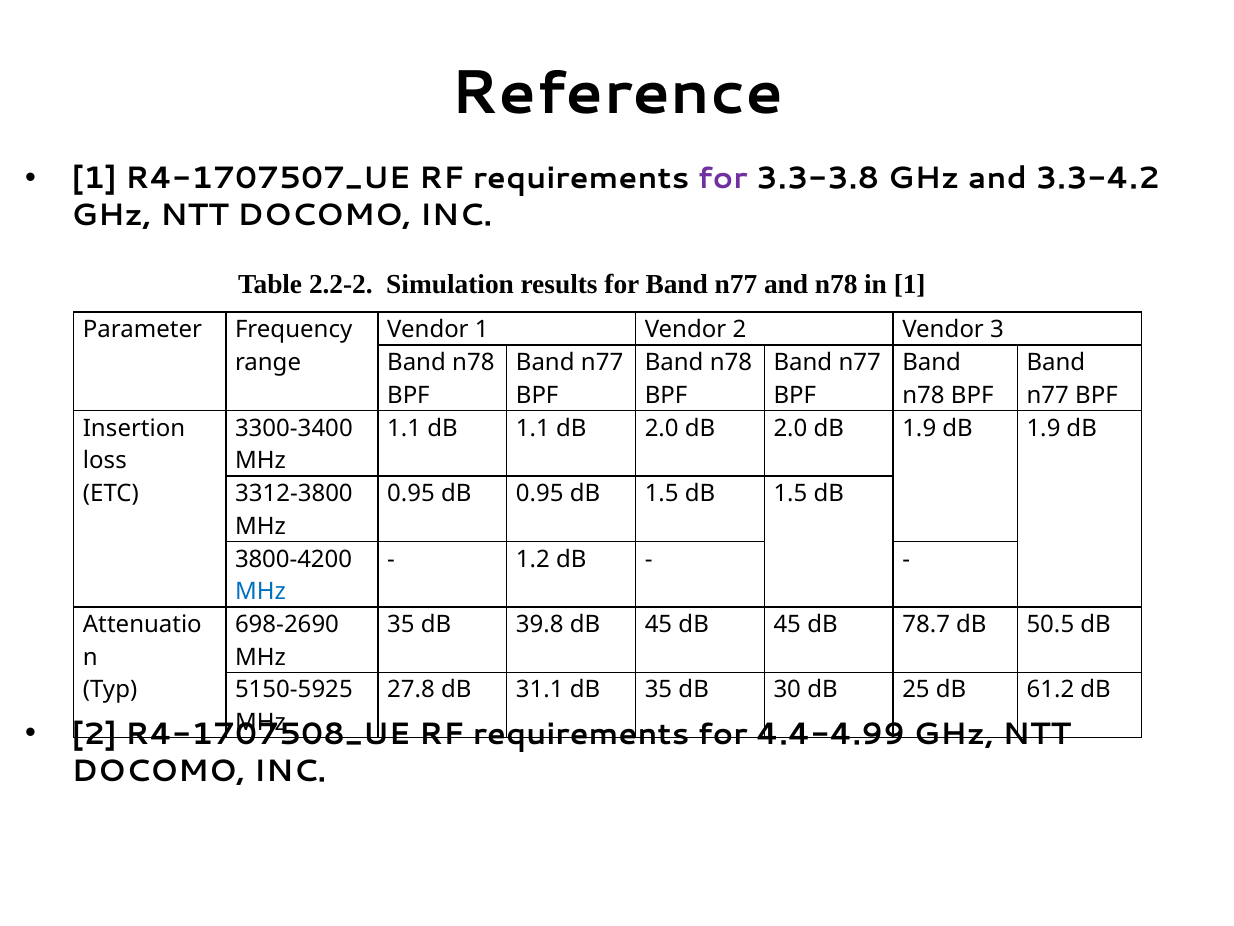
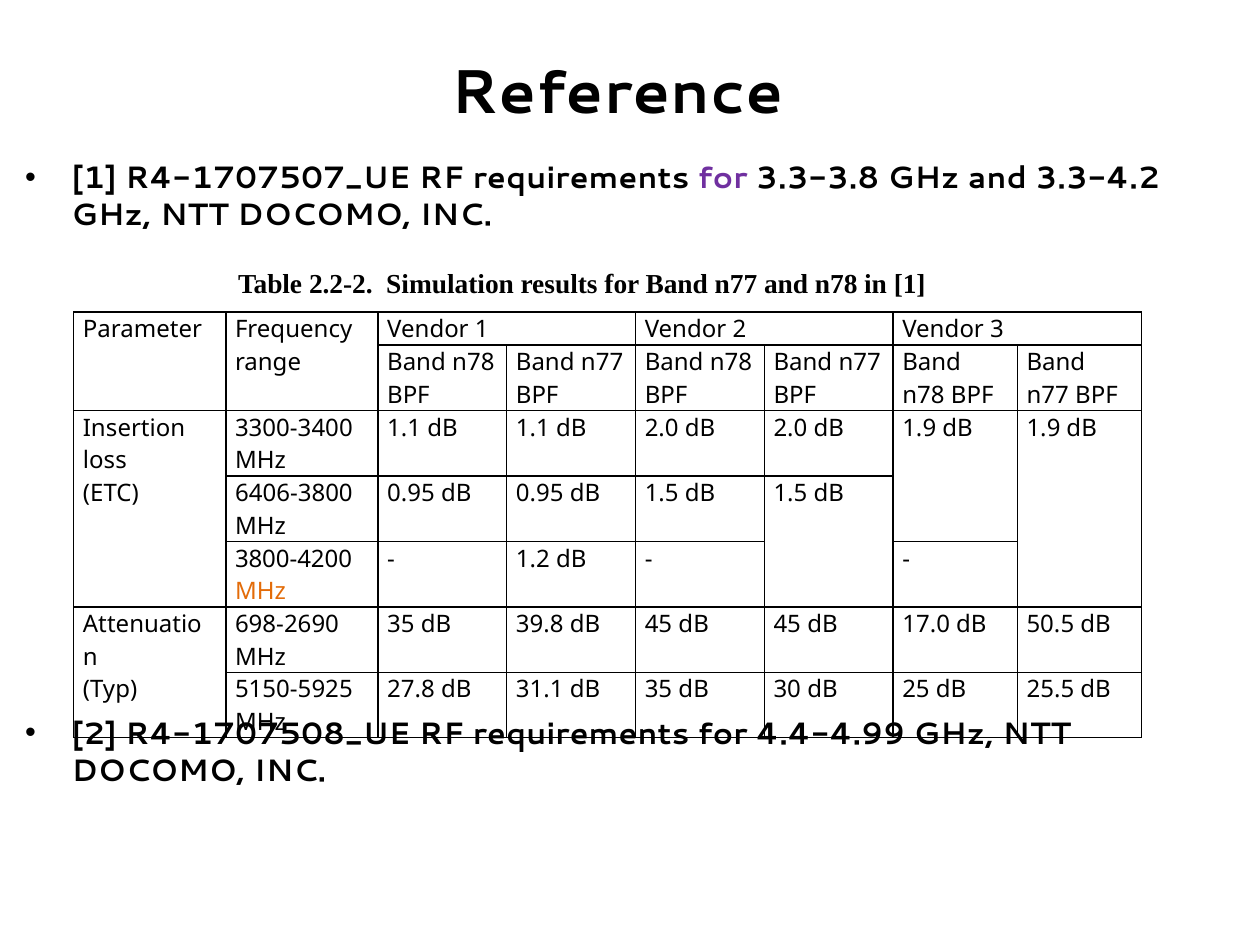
3312-3800: 3312-3800 -> 6406-3800 (294, 493)
MHz colour: blue -> orange (260, 591)
78.7: 78.7 -> 17.0 (926, 624)
61.2: 61.2 -> 25.5 (1050, 690)
